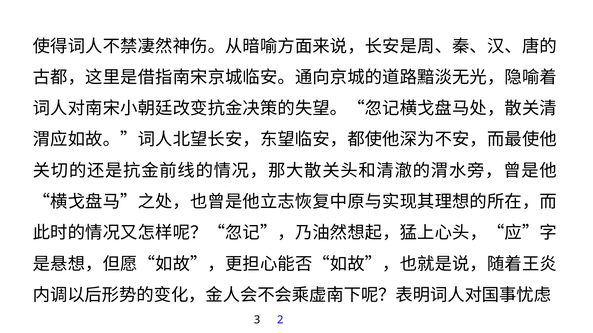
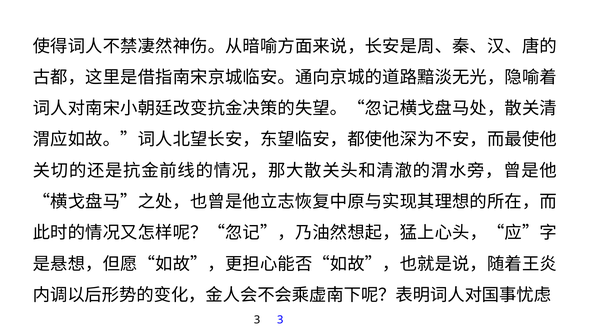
3 2: 2 -> 3 (280, 321)
